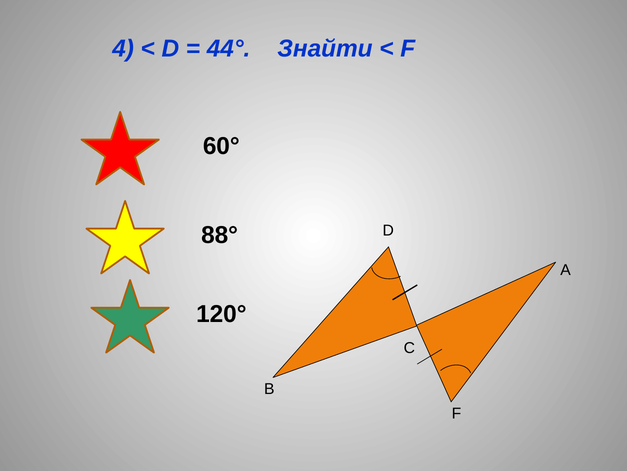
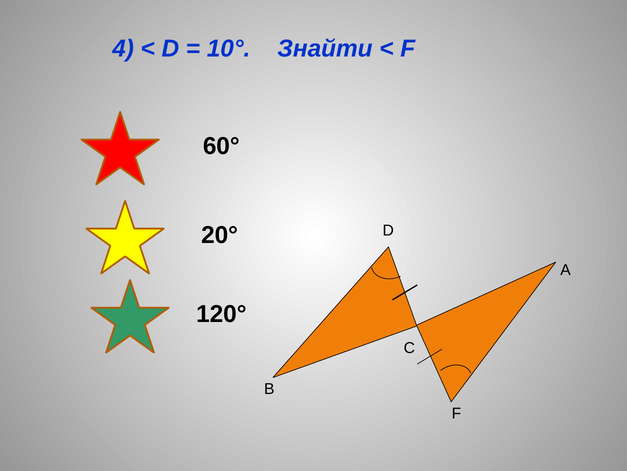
44°: 44° -> 10° (229, 48)
88°: 88° -> 20° (220, 235)
